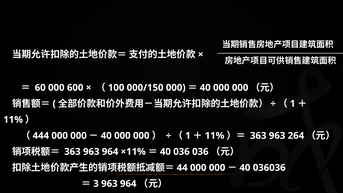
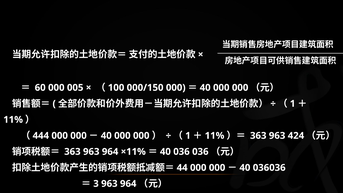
600: 600 -> 005 (75, 88)
264: 264 -> 424 (296, 136)
